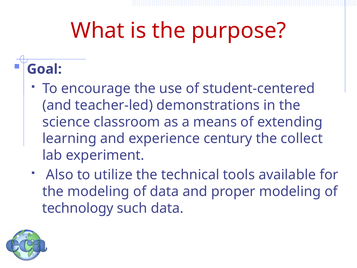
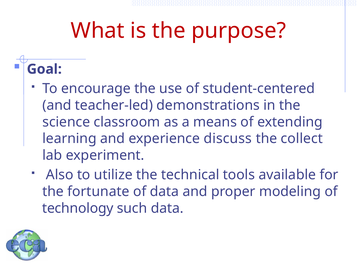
century: century -> discuss (228, 139)
the modeling: modeling -> fortunate (98, 191)
